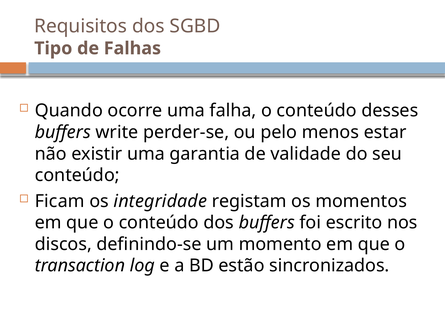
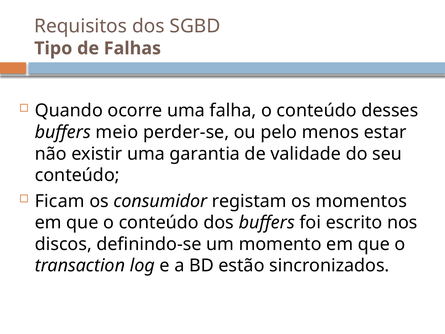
write: write -> meio (117, 132)
integridade: integridade -> consumidor (160, 201)
